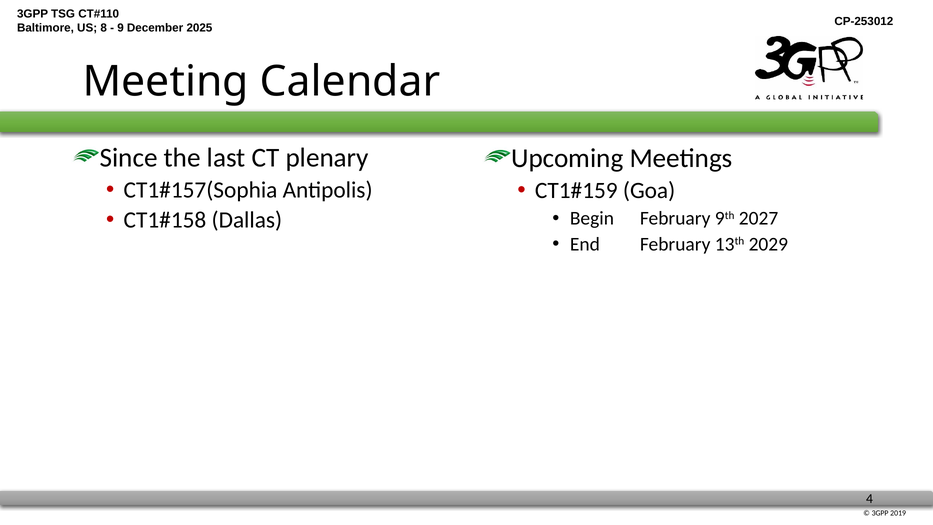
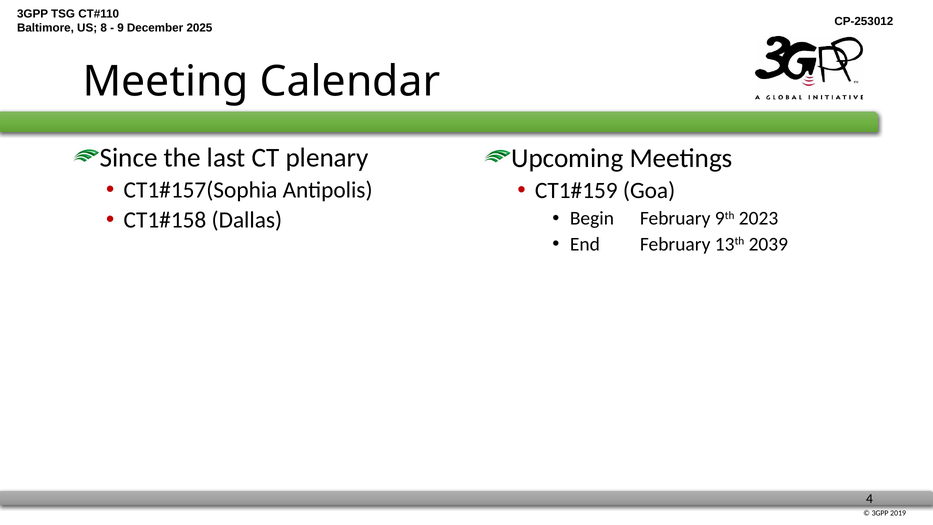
2027: 2027 -> 2023 (759, 218)
2029: 2029 -> 2039 (768, 244)
